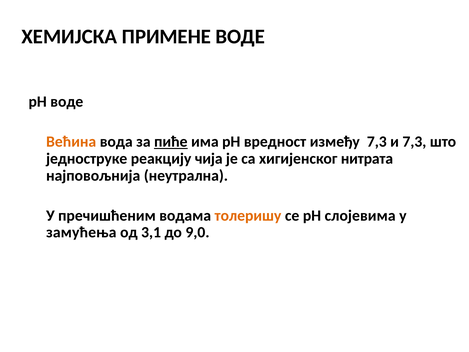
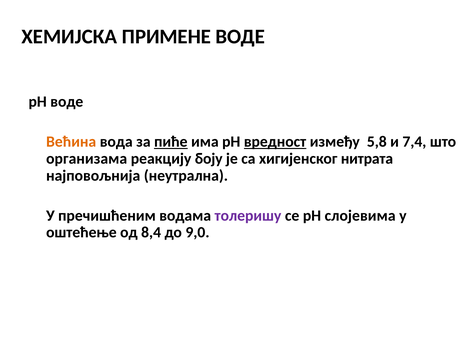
вредност underline: none -> present (275, 142)
између 7,3: 7,3 -> 5,8 (377, 142)
и 7,3: 7,3 -> 7,4 (414, 142)
једноструке: једноструке -> организама (87, 159)
чија: чија -> боју (209, 159)
толеришу colour: orange -> purple (248, 215)
замућења: замућења -> оштећење (81, 232)
3,1: 3,1 -> 8,4 (151, 232)
